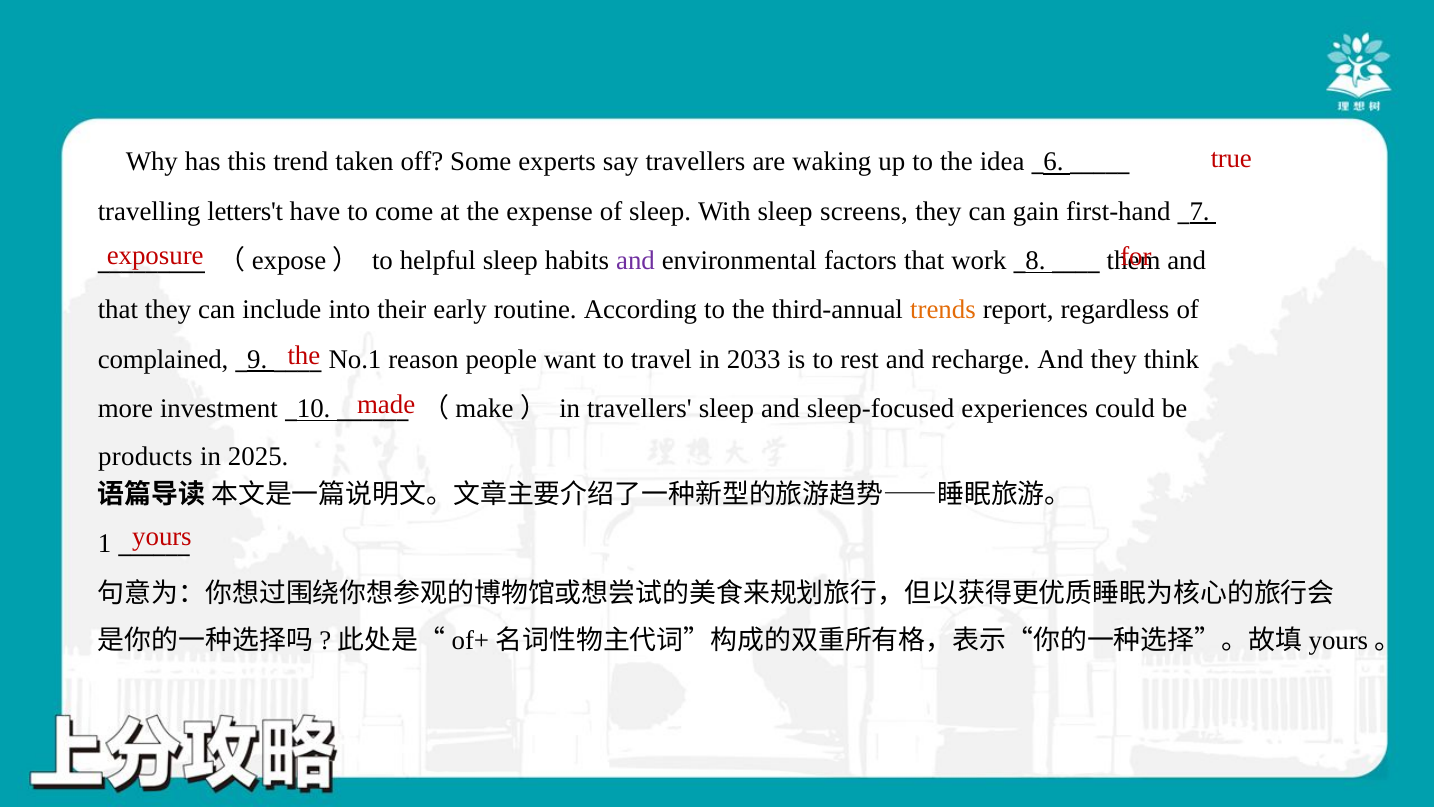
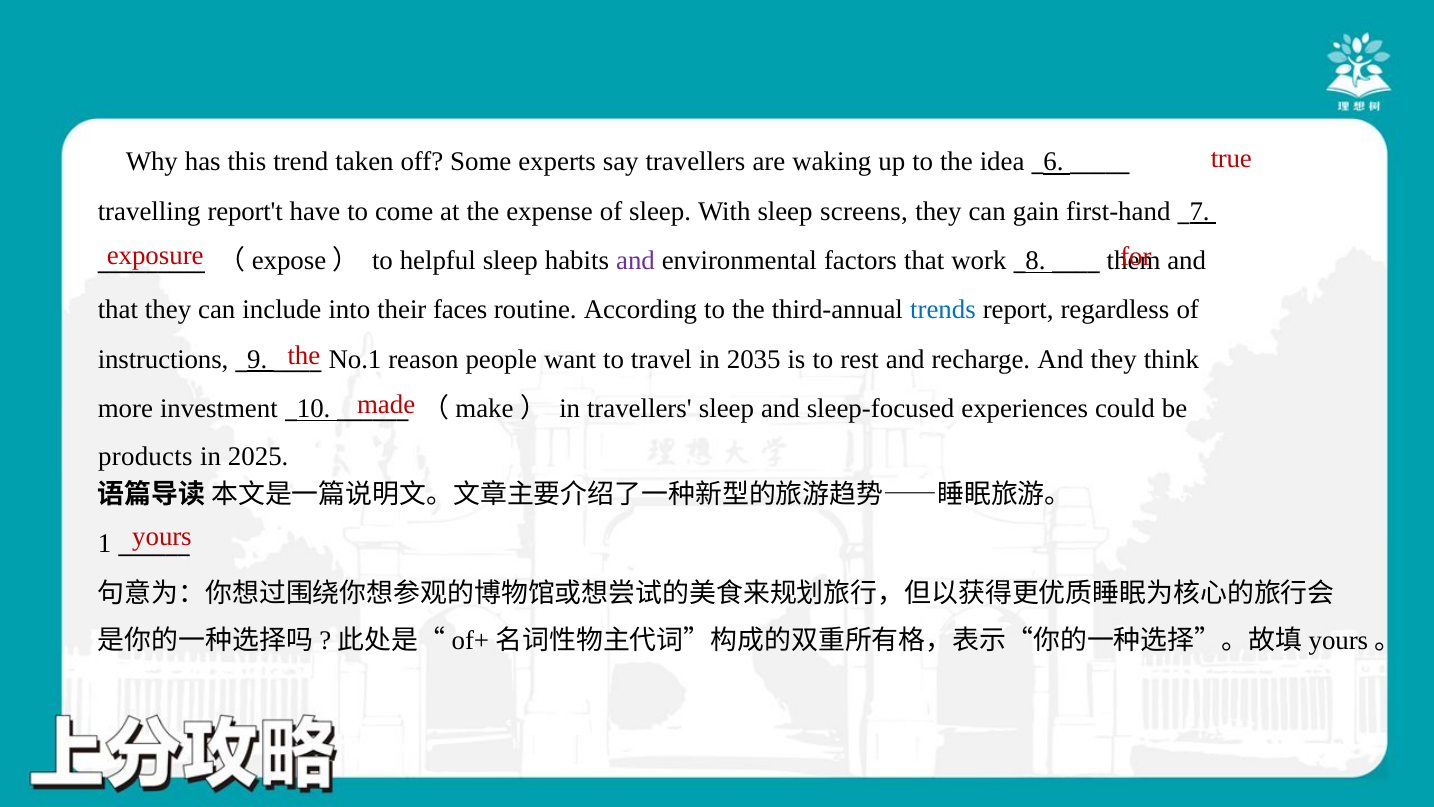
letters't: letters't -> report't (245, 211)
early: early -> faces (460, 310)
trends colour: orange -> blue (943, 310)
complained: complained -> instructions (163, 359)
2033: 2033 -> 2035 (754, 359)
